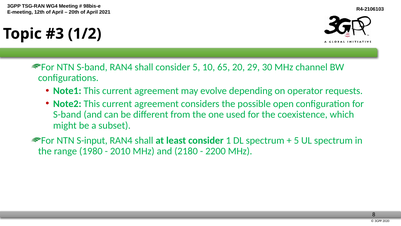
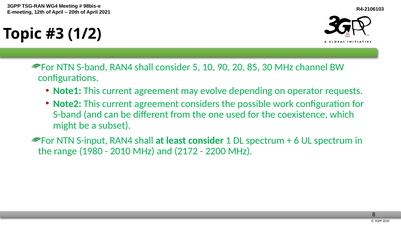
65: 65 -> 90 (224, 67)
29: 29 -> 85 (253, 67)
open: open -> work (283, 104)
5: 5 -> 6 (296, 140)
2180: 2180 -> 2172 (186, 151)
